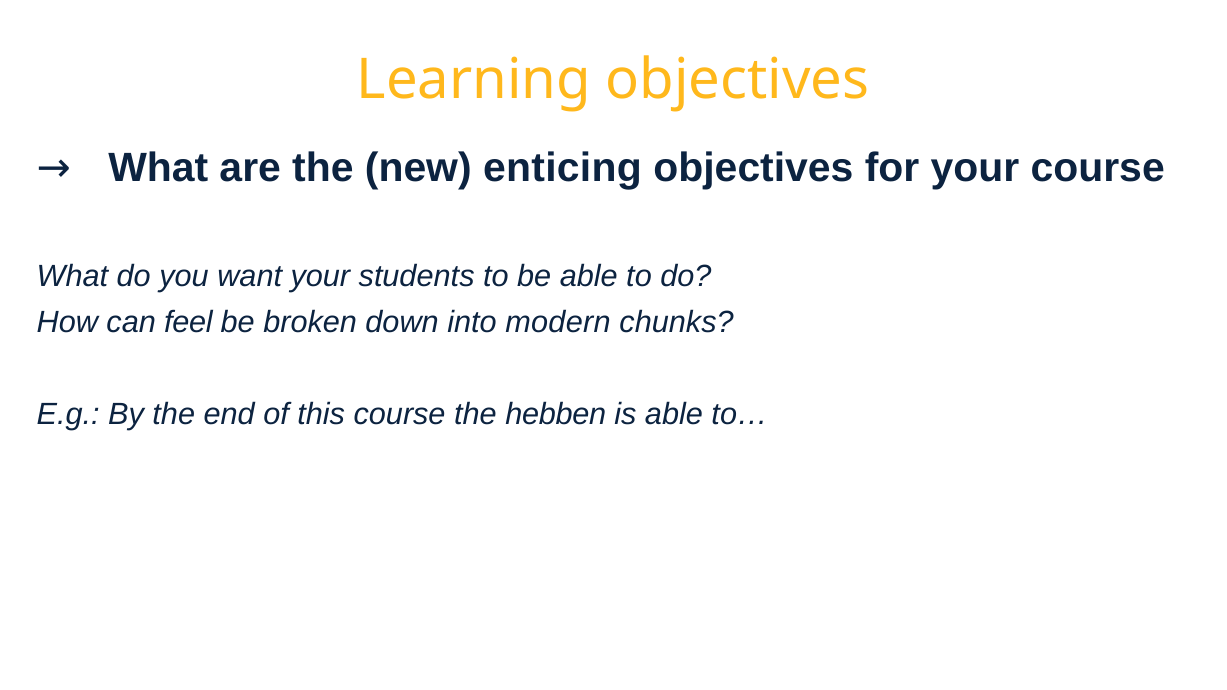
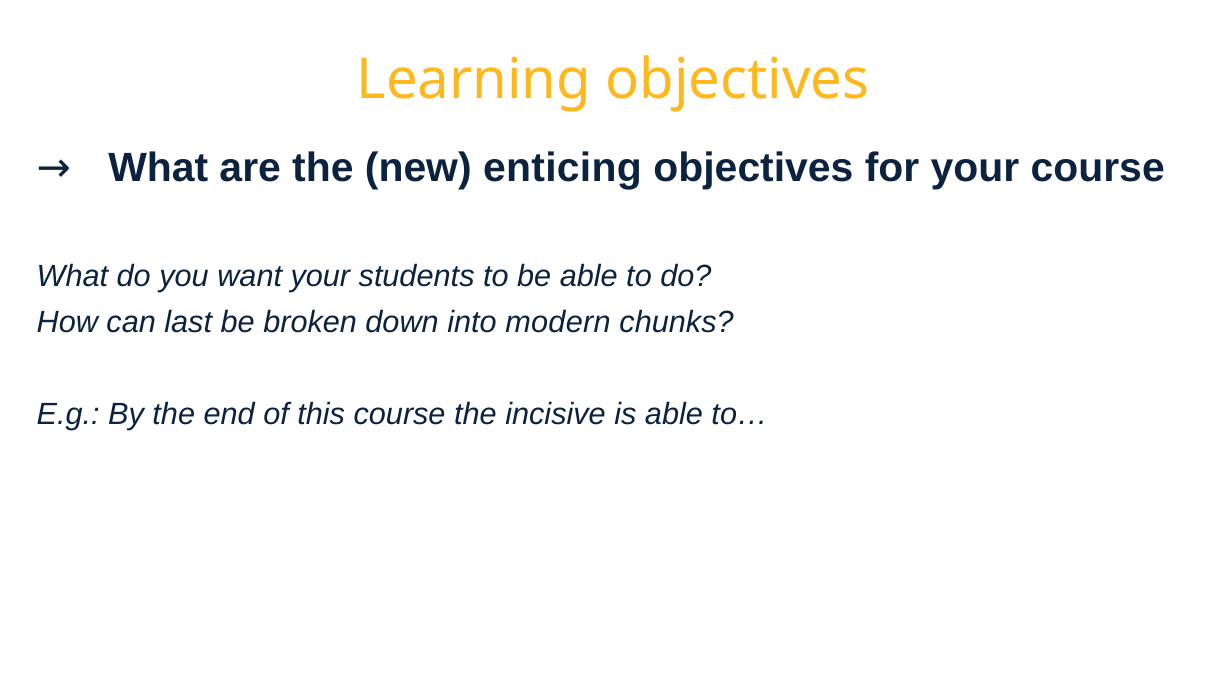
feel: feel -> last (188, 323)
hebben: hebben -> incisive (556, 414)
